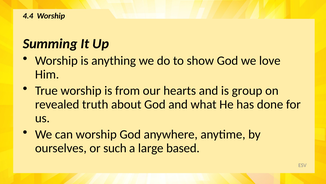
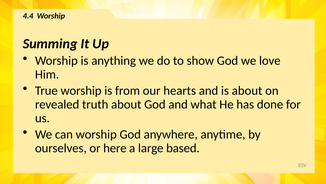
is group: group -> about (247, 91)
such: such -> here (115, 148)
